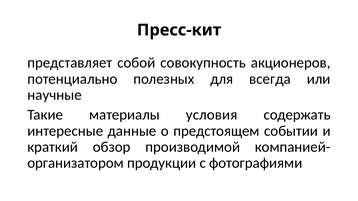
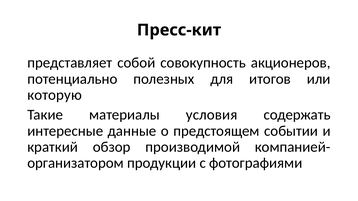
всегда: всегда -> итогов (270, 79)
научные: научные -> которую (55, 95)
